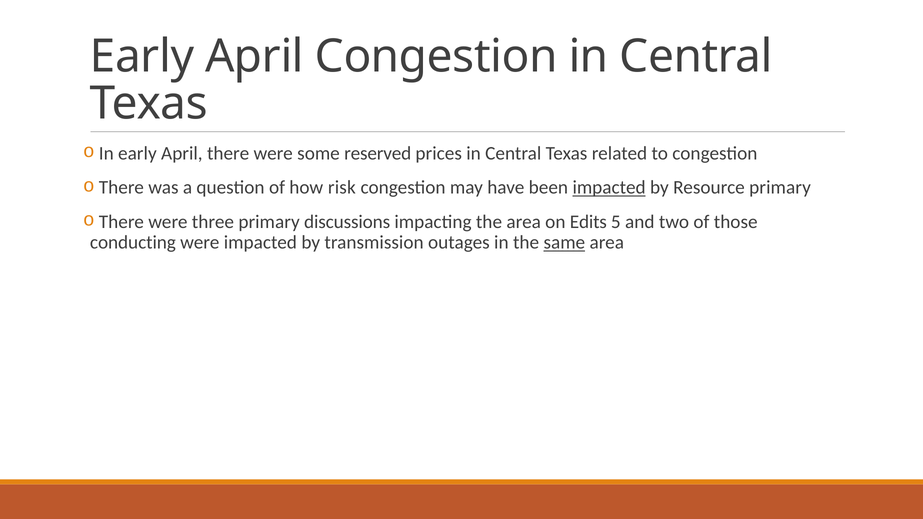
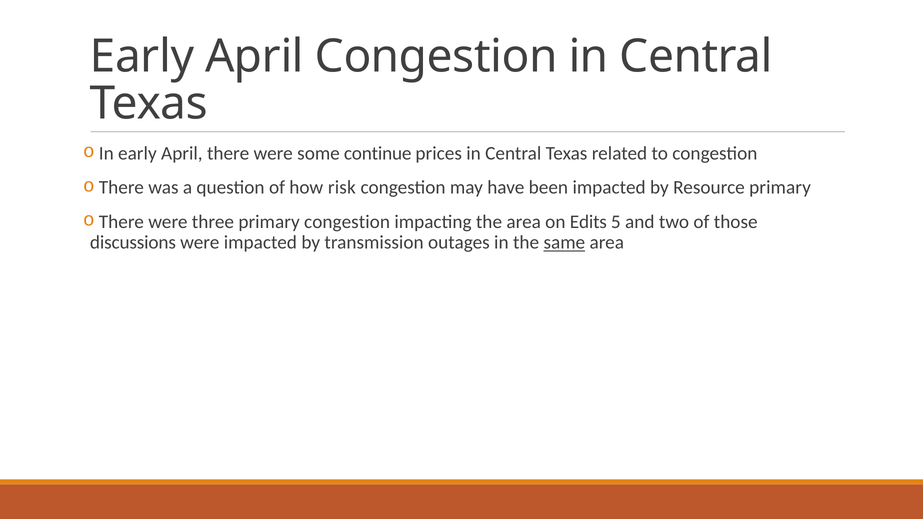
reserved: reserved -> continue (378, 153)
impacted underline: present -> none (609, 188)
primary discussions: discussions -> congestion (347, 222)
conducting: conducting -> discussions (133, 243)
